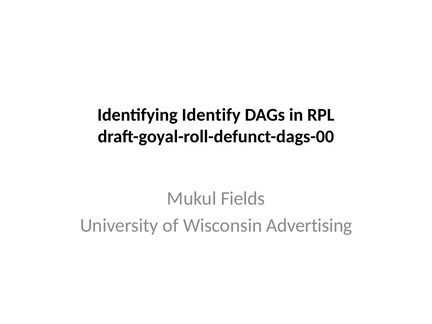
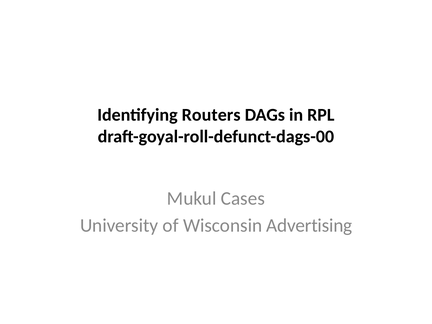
Identify: Identify -> Routers (211, 115)
Fields: Fields -> Cases (243, 199)
